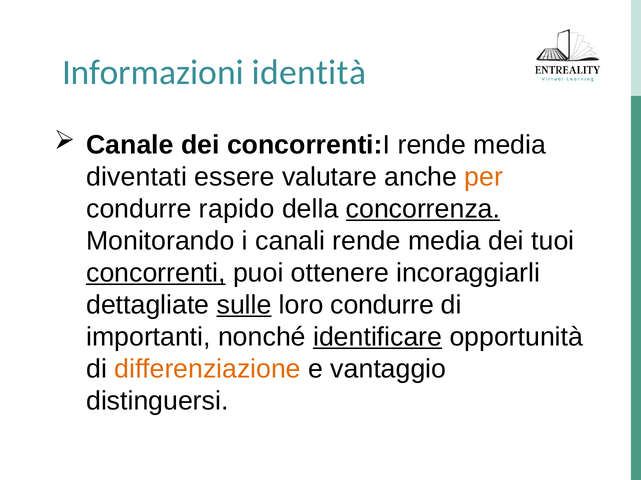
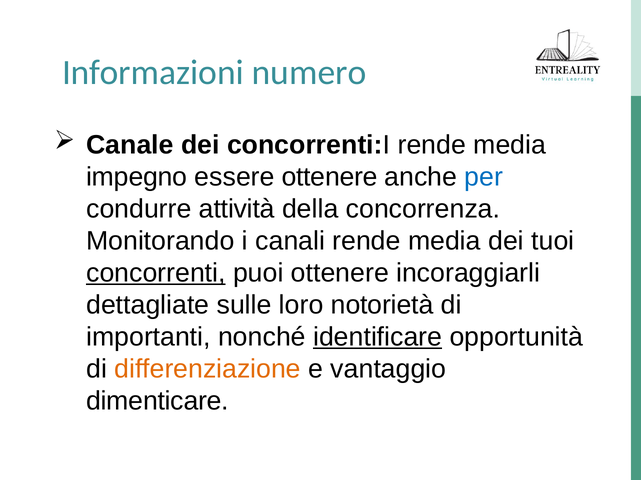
identità: identità -> numero (309, 72)
diventati: diventati -> impegno (137, 177)
essere valutare: valutare -> ottenere (330, 177)
per colour: orange -> blue (484, 177)
rapido: rapido -> attività (237, 209)
concorrenza underline: present -> none (423, 209)
sulle underline: present -> none (244, 305)
loro condurre: condurre -> notorietà (382, 305)
distinguersi: distinguersi -> dimenticare (157, 401)
